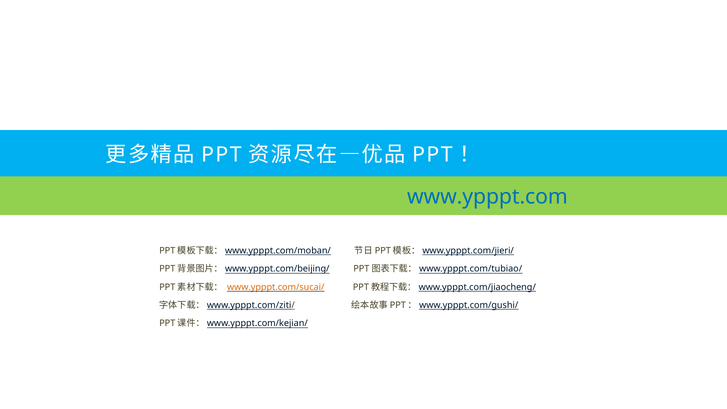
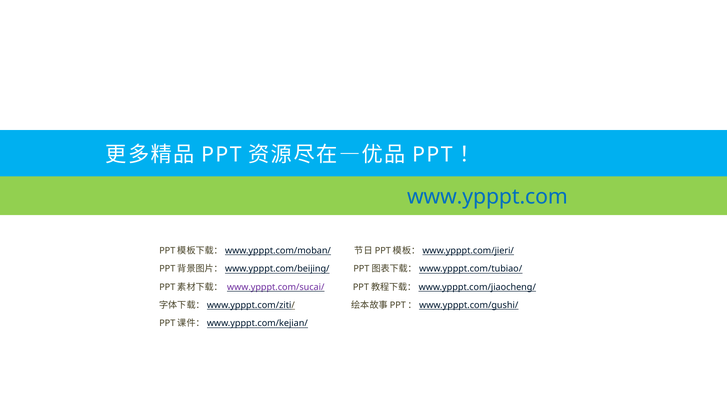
www.ypppt.com/sucai/ colour: orange -> purple (276, 287)
